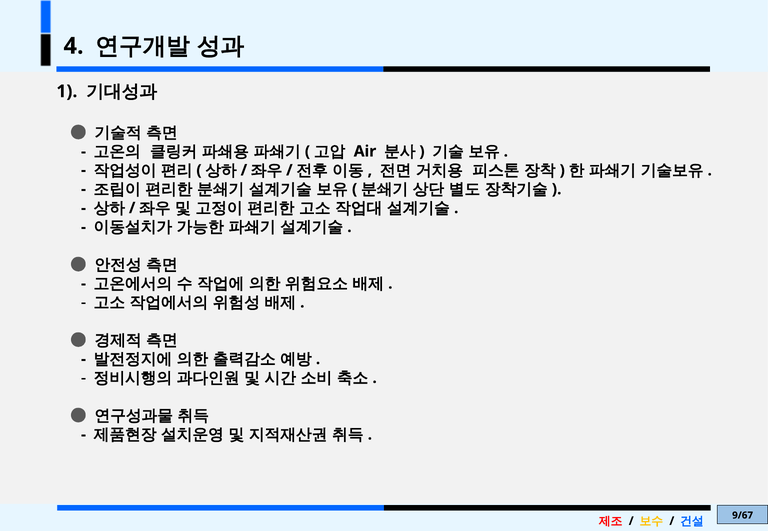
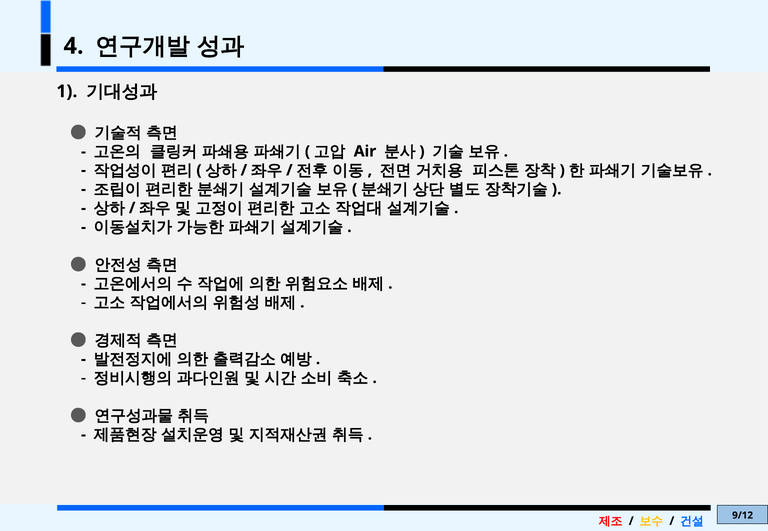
9/67: 9/67 -> 9/12 (743, 516)
